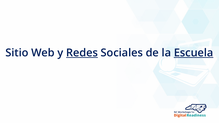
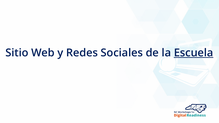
Redes underline: present -> none (82, 53)
